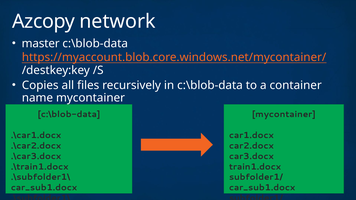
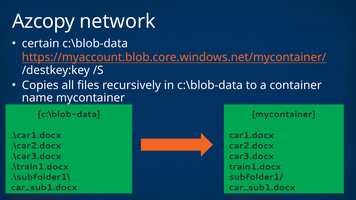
master: master -> certain (41, 44)
